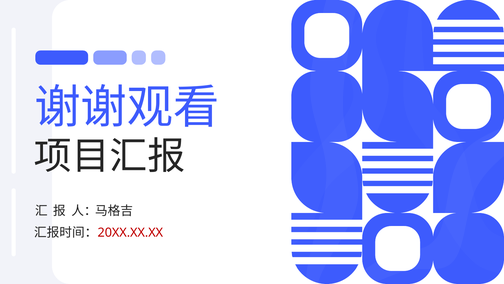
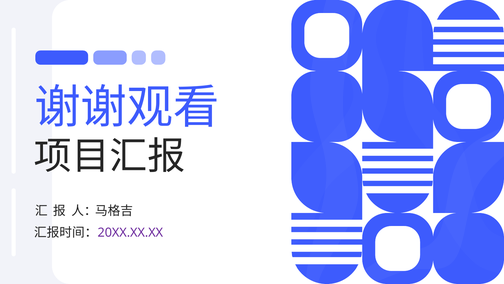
20XX.XX.XX colour: red -> purple (130, 232)
